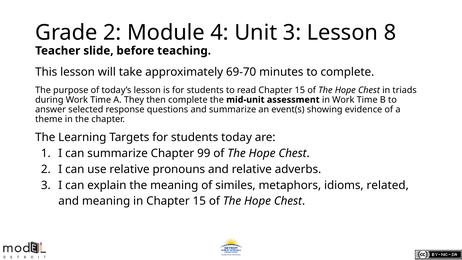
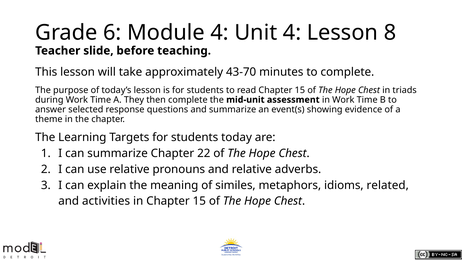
Grade 2: 2 -> 6 (112, 33)
Unit 3: 3 -> 4 (292, 33)
69-70: 69-70 -> 43-70 (241, 72)
99: 99 -> 22 (204, 153)
and meaning: meaning -> activities (106, 201)
